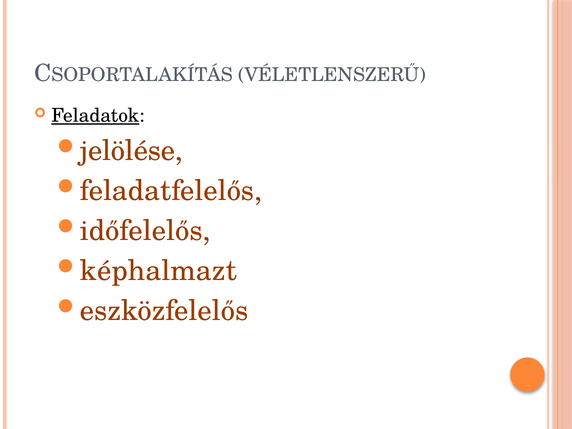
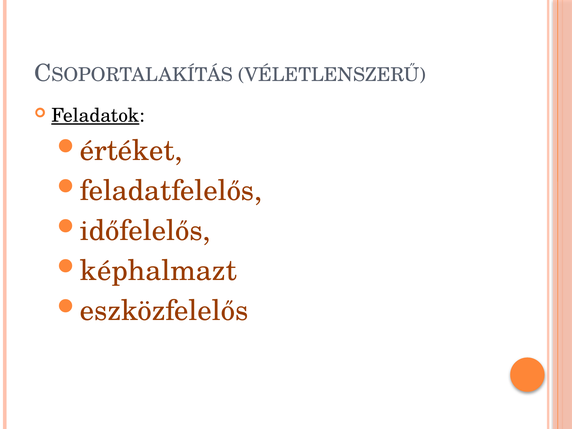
jelölése: jelölése -> értéket (131, 151)
